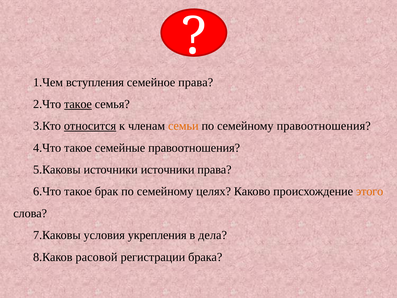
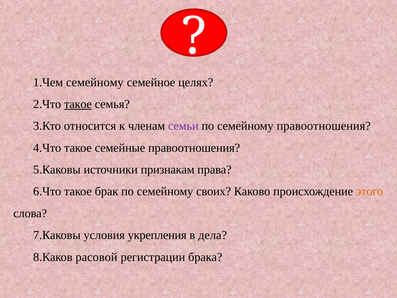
вступления: вступления -> семейному (95, 82)
семейное права: права -> целях (196, 82)
относится underline: present -> none (90, 126)
семьи colour: orange -> purple (183, 126)
источники источники: источники -> признакам (168, 170)
целях: целях -> своих (214, 191)
